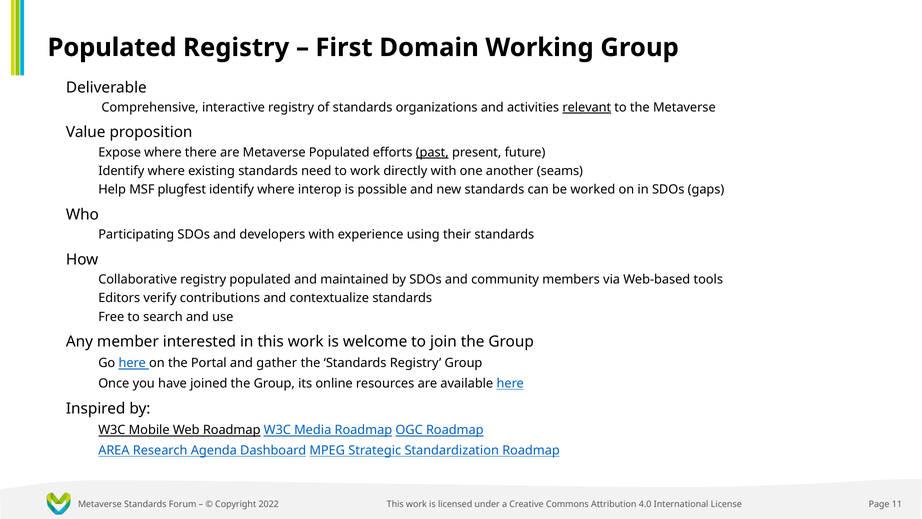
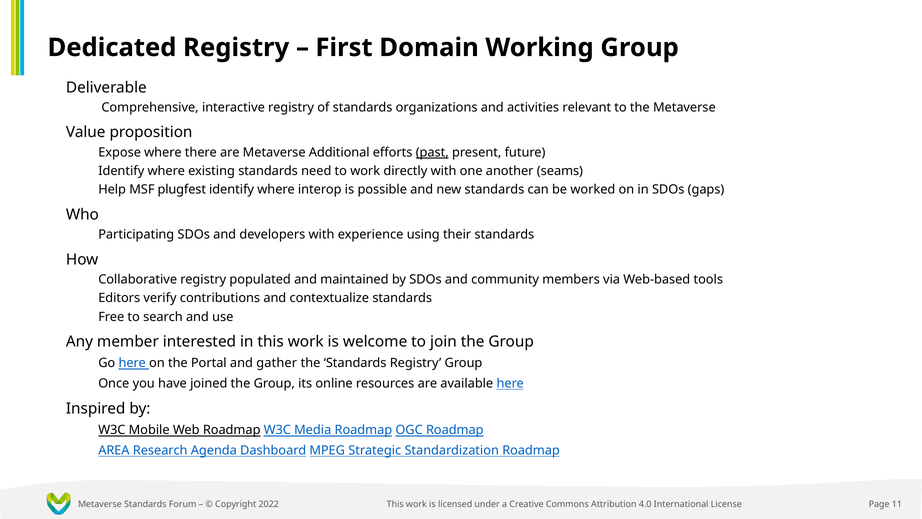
Populated: Populated -> Dedicated (112, 48)
relevant underline: present -> none (587, 107)
Metaverse Populated: Populated -> Additional (339, 152)
